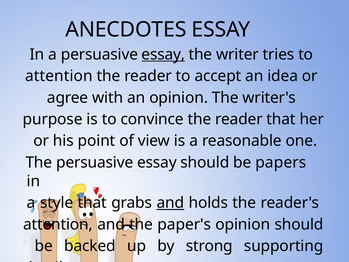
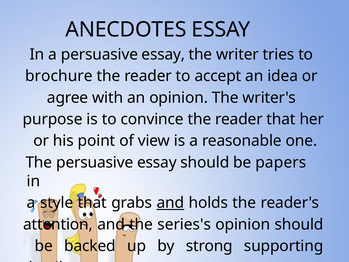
essay underline: present -> none (163, 54)
attention: attention -> brochure (59, 76)
paper's: paper's -> series's (184, 224)
